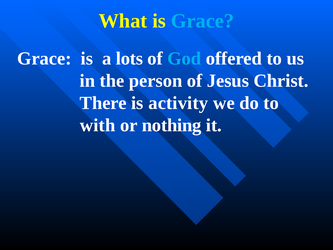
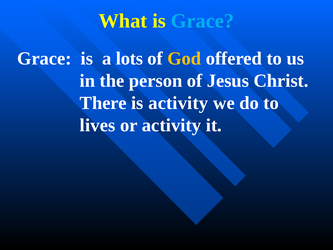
God colour: light blue -> yellow (184, 58)
with: with -> lives (98, 125)
or nothing: nothing -> activity (172, 125)
